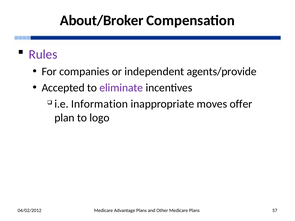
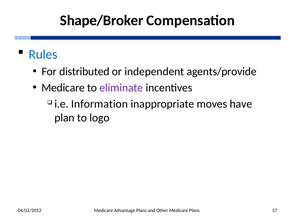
About/Broker: About/Broker -> Shape/Broker (102, 20)
Rules colour: purple -> blue (43, 55)
companies: companies -> distributed (84, 72)
Accepted: Accepted -> Medicare (63, 88)
offer: offer -> have (241, 104)
